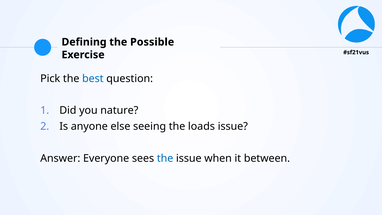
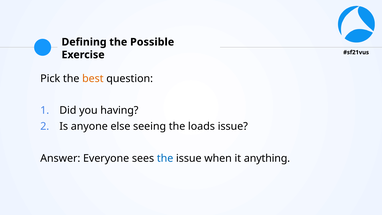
best colour: blue -> orange (93, 79)
nature: nature -> having (119, 110)
between: between -> anything (267, 158)
